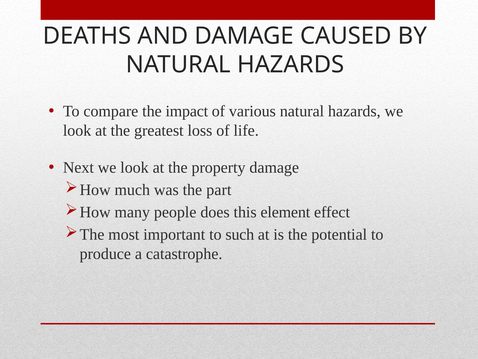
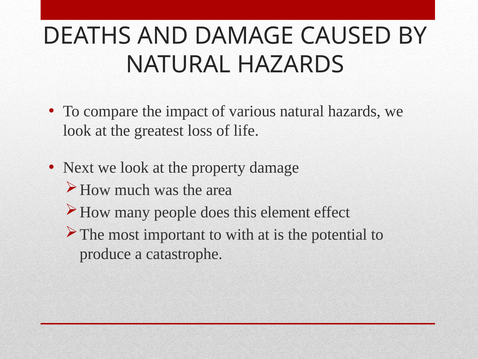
part: part -> area (219, 190)
such: such -> with (240, 234)
